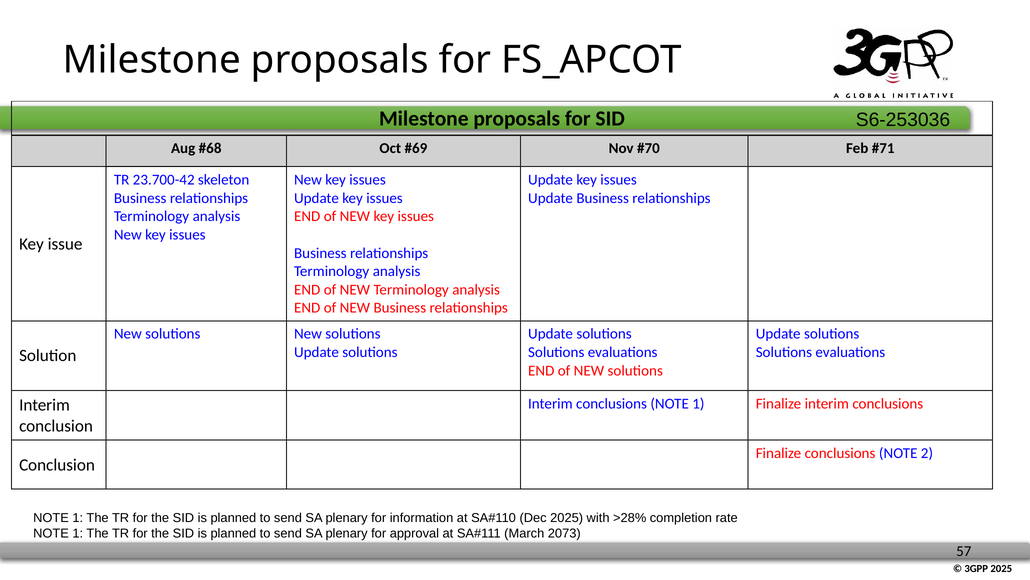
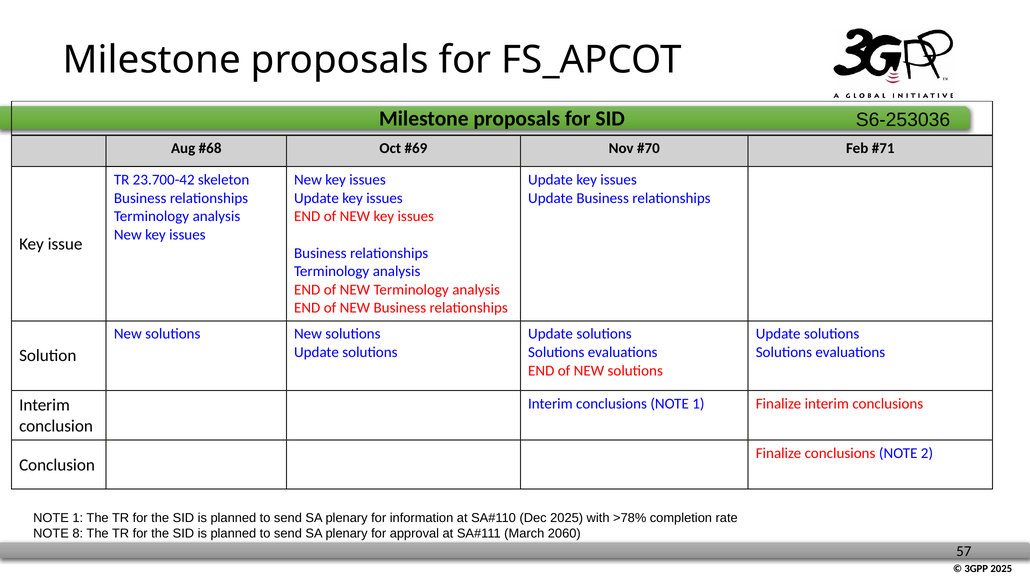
>28%: >28% -> >78% (630, 518)
1: 1 -> 8 (78, 533)
2073: 2073 -> 2060 (564, 533)
